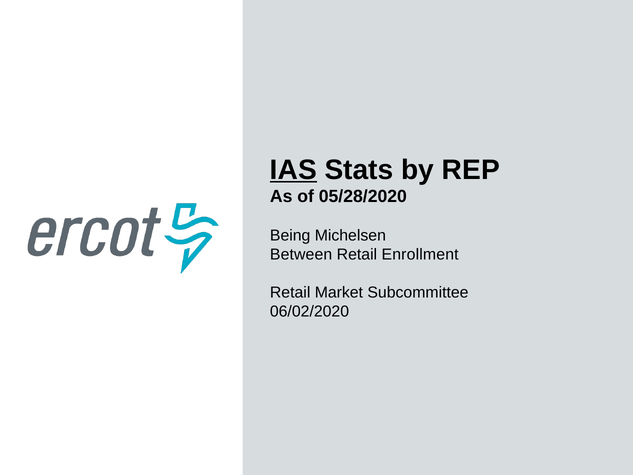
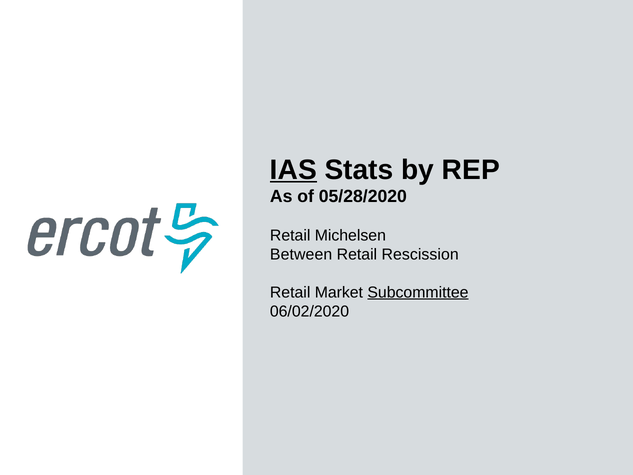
Being: Being -> Retail (290, 235)
Enrollment: Enrollment -> Rescission (420, 254)
Subcommittee underline: none -> present (418, 292)
